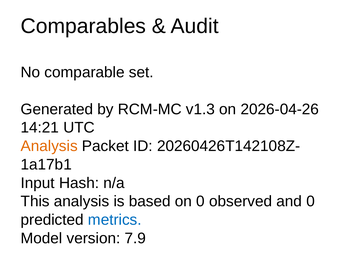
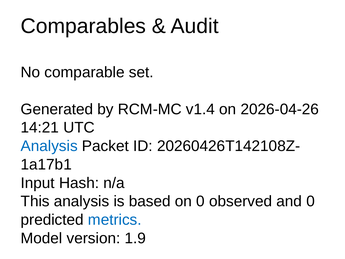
v1.3: v1.3 -> v1.4 (200, 109)
Analysis colour: orange -> blue (49, 146)
7.9: 7.9 -> 1.9 (135, 238)
